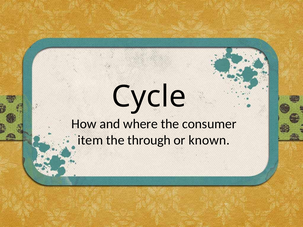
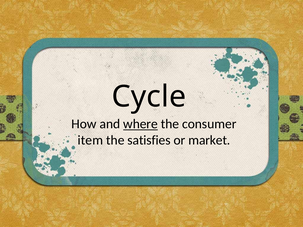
where underline: none -> present (141, 124)
through: through -> satisfies (149, 140)
known: known -> market (209, 140)
